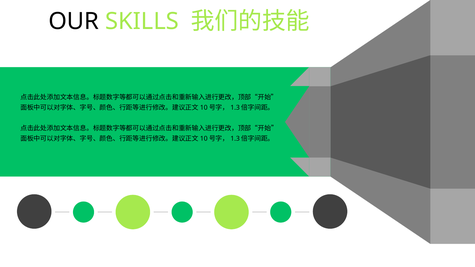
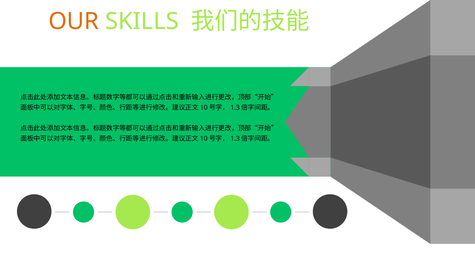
OUR colour: black -> orange (74, 21)
